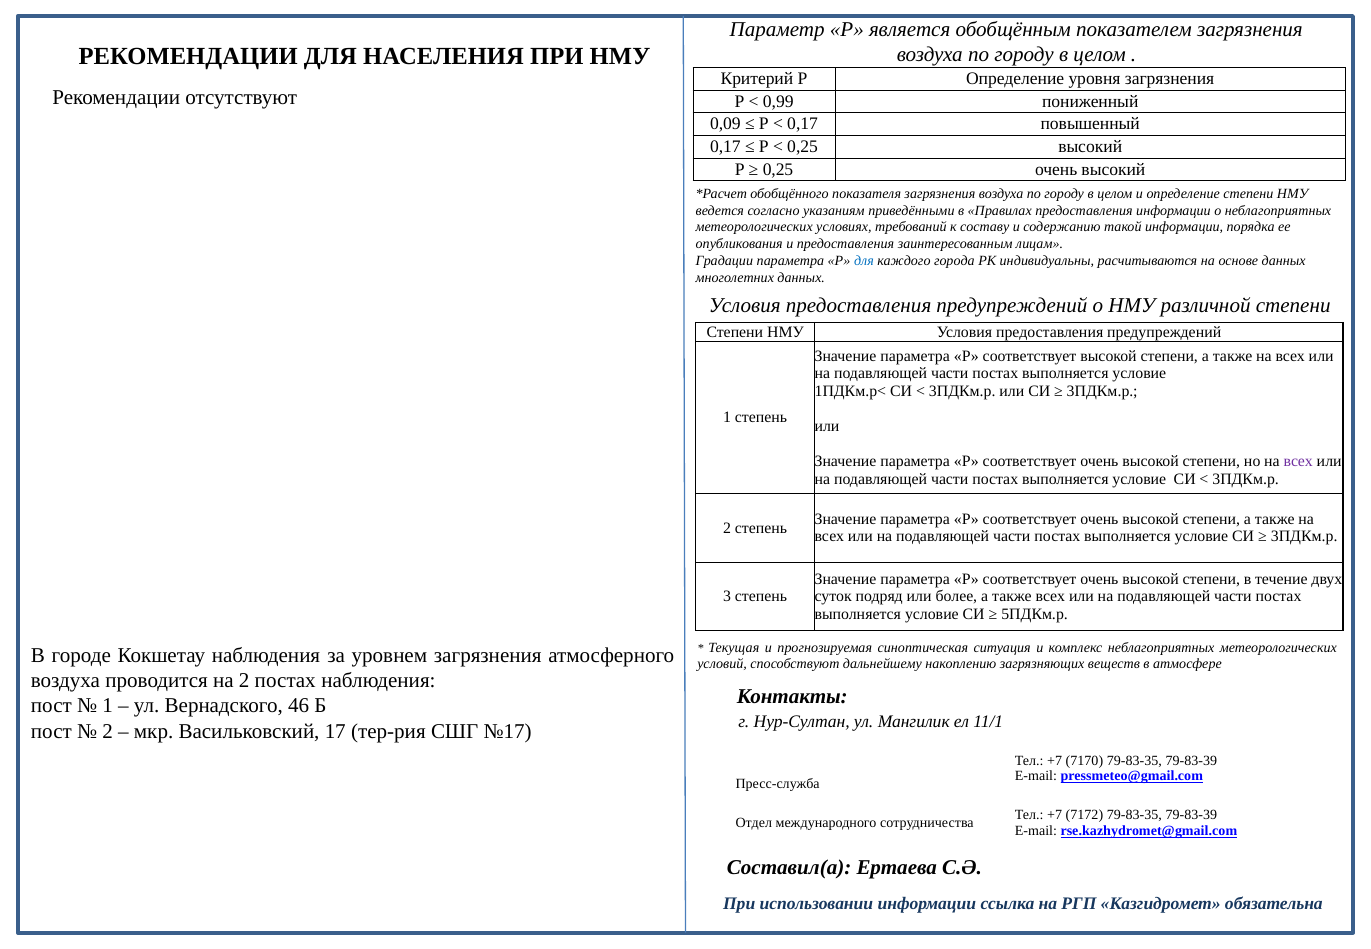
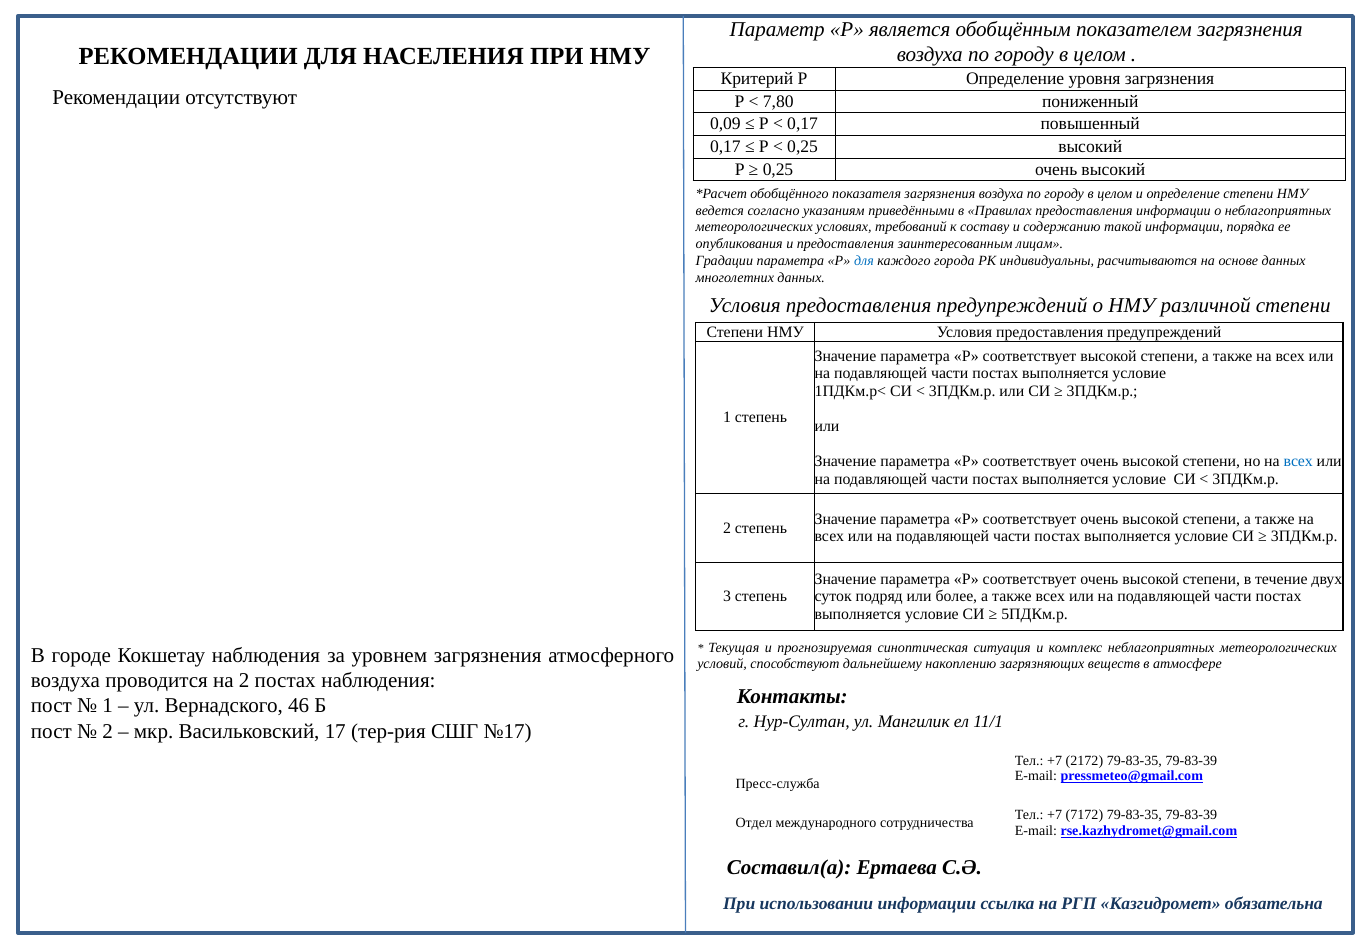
0,99: 0,99 -> 7,80 (778, 101)
всех colour: purple -> blue (1298, 461)
7170: 7170 -> 2172 (1084, 761)
